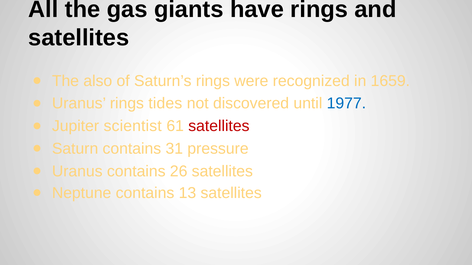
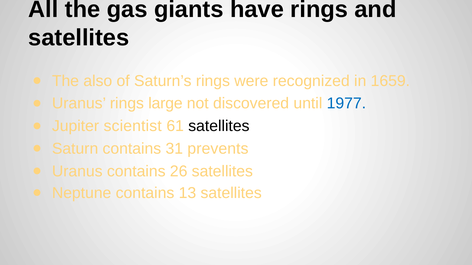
tides: tides -> large (165, 104)
satellites colour: red -> black (219, 126)
pressure: pressure -> prevents (218, 149)
